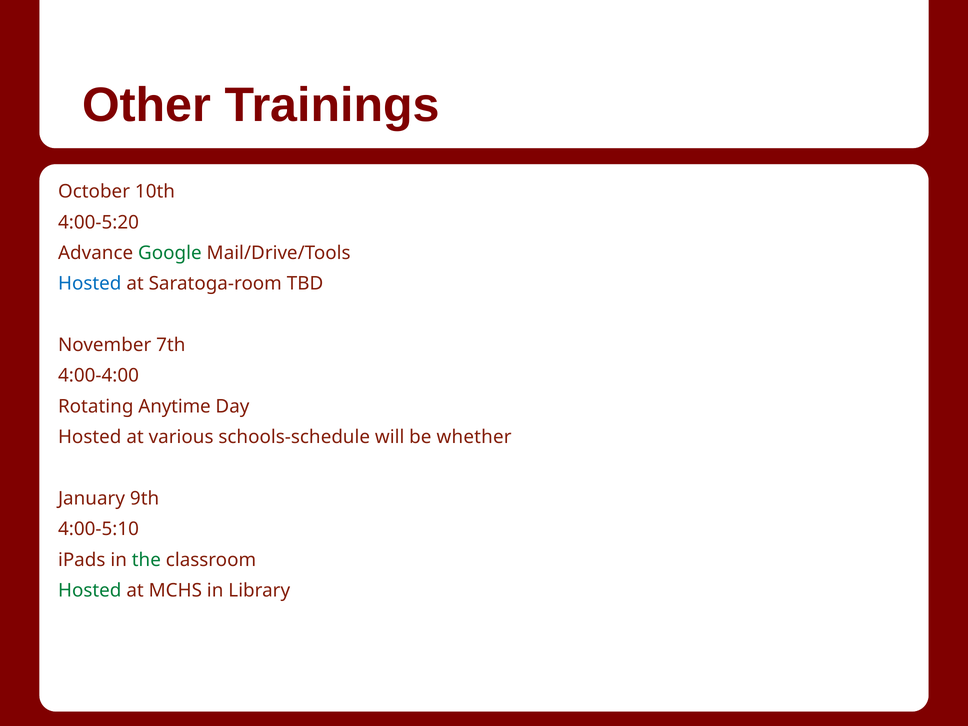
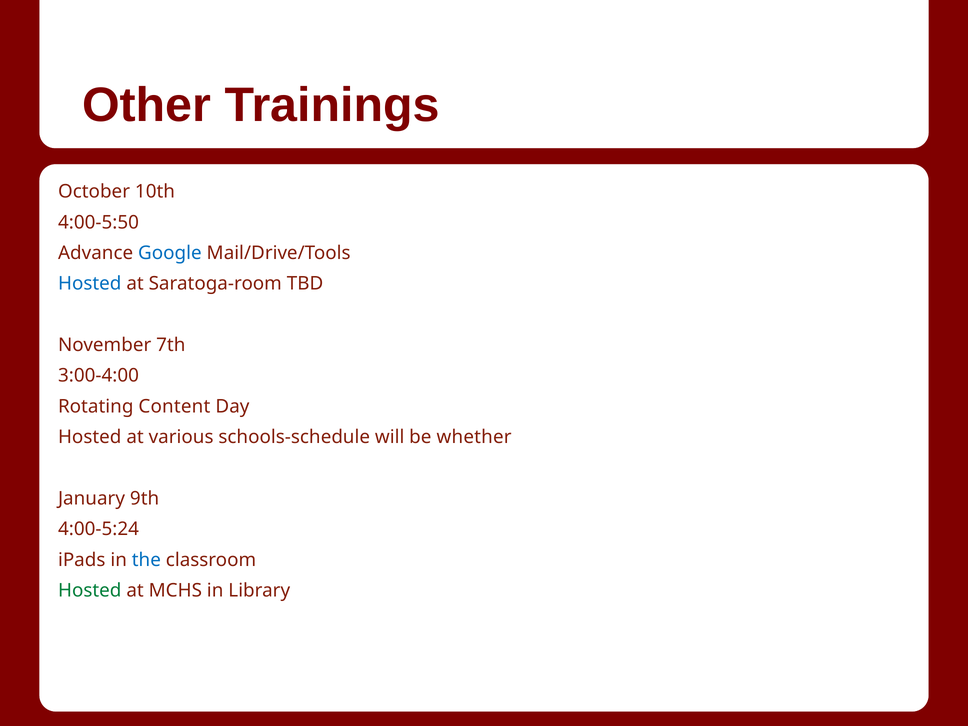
4:00-5:20: 4:00-5:20 -> 4:00-5:50 (99, 222)
Google colour: green -> blue (170, 253)
4:00-4:00: 4:00-4:00 -> 3:00-4:00 (99, 376)
Anytime: Anytime -> Content (174, 406)
4:00-5:10: 4:00-5:10 -> 4:00-5:24 (99, 529)
the colour: green -> blue (146, 560)
